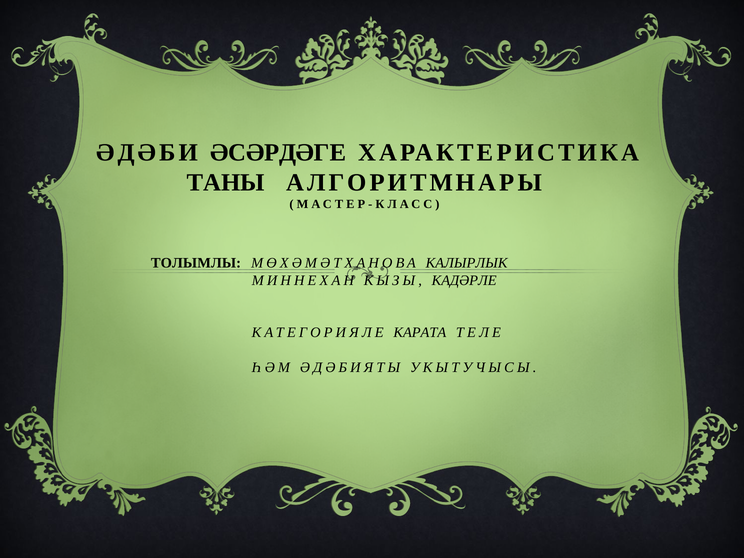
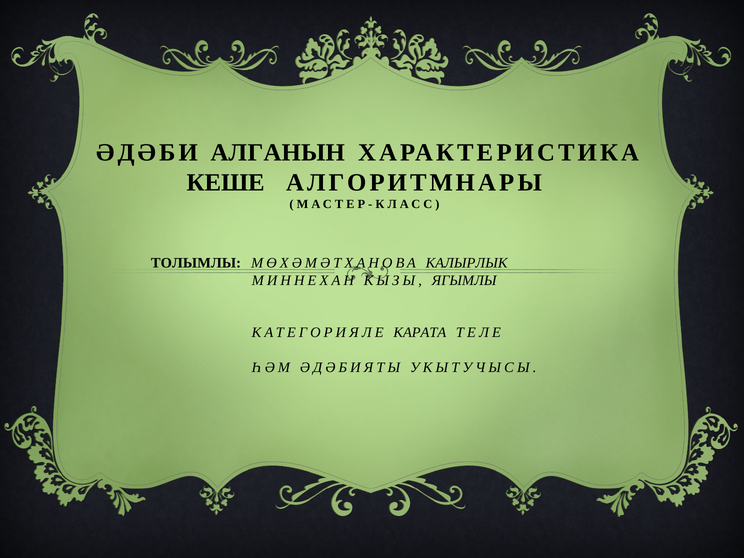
ӘСӘРДӘГЕ: ӘСӘРДӘГЕ -> АЛГАНЫН (278, 153)
ТАНЫ: ТАНЫ -> КЕШЕ (226, 183)
КАДӘРЛЕ: КАДӘРЛЕ -> ЯГЫМЛЫ (464, 281)
